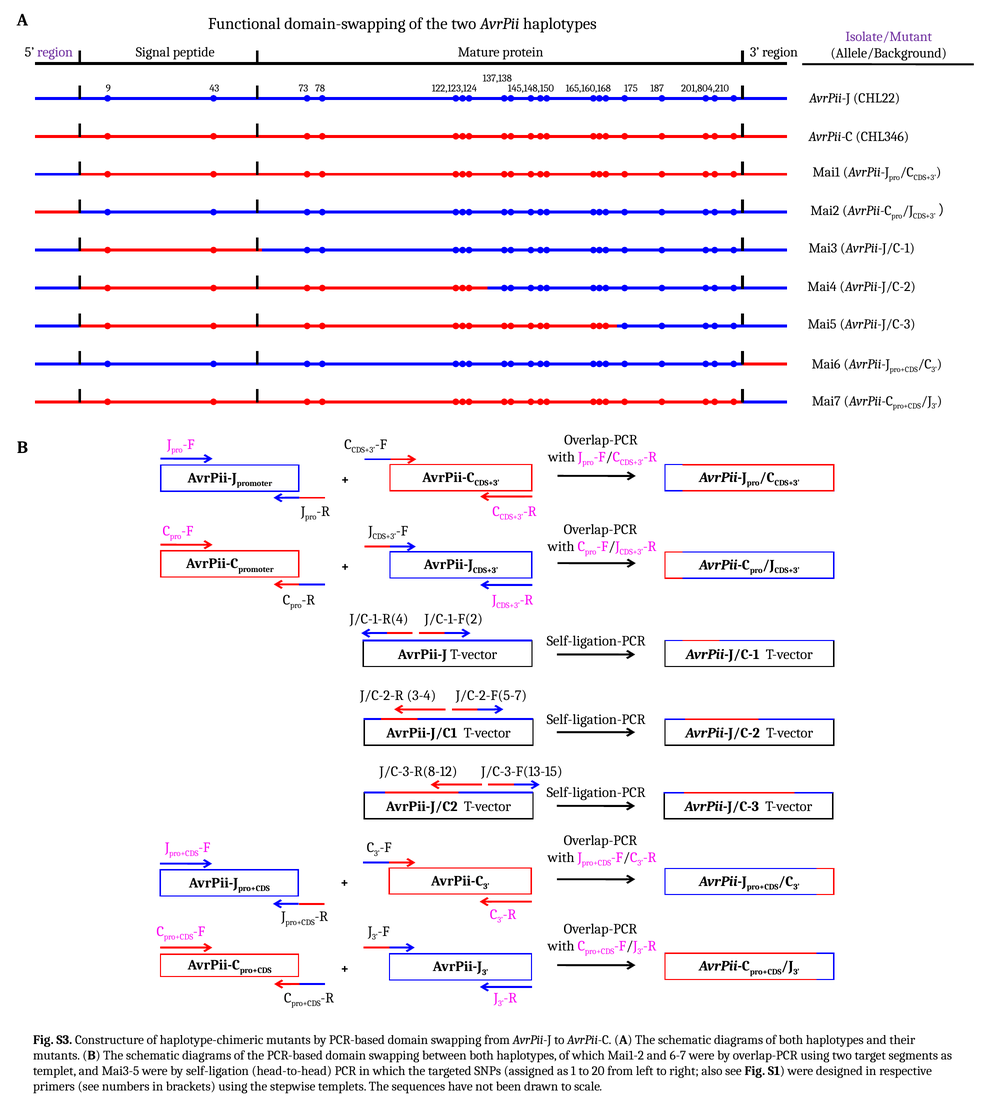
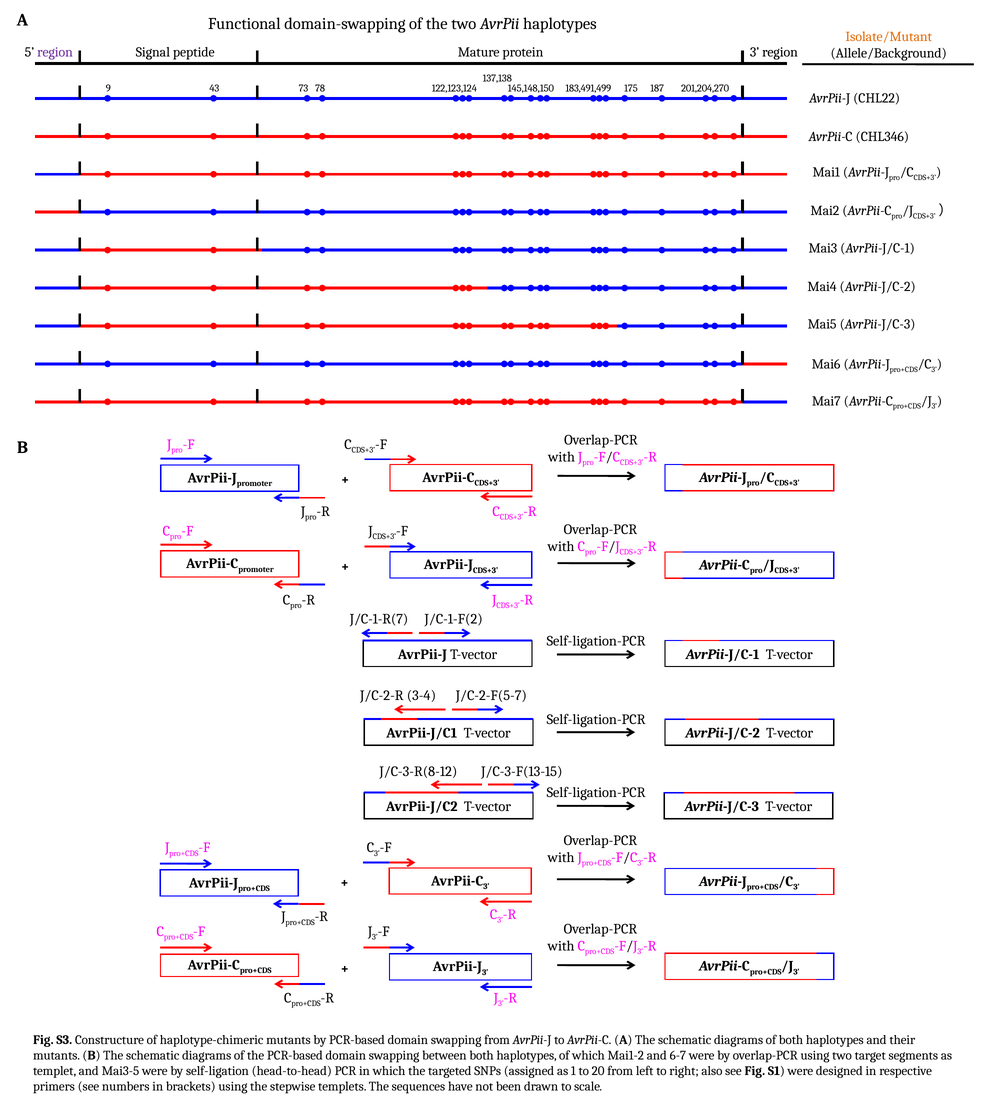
Isolate/Mutant colour: purple -> orange (889, 36)
165,160,168: 165,160,168 -> 183,491,499 (588, 88)
201,804,210: 201,804,210 -> 201,204,270 (705, 88)
J/C-1-R(4: J/C-1-R(4 -> J/C-1-R(7 (379, 619)
